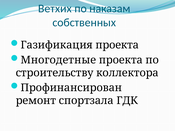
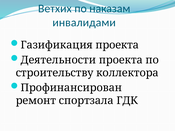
собственных: собственных -> инвалидами (84, 23)
Многодетные: Многодетные -> Деятельности (58, 60)
